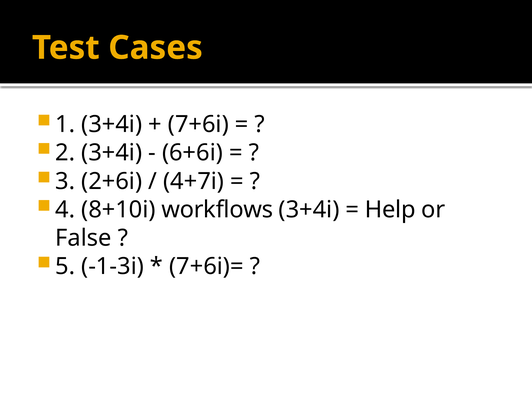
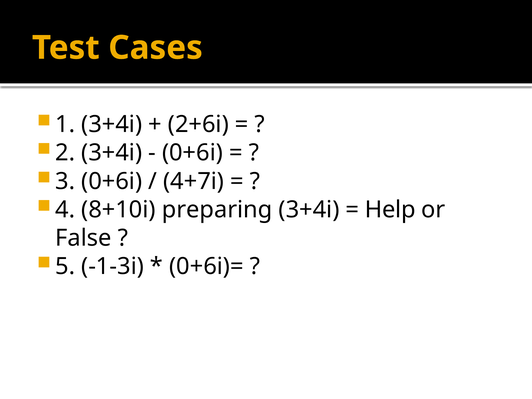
7+6i: 7+6i -> 2+6i (198, 124)
6+6i: 6+6i -> 0+6i (192, 153)
3 2+6i: 2+6i -> 0+6i (112, 181)
workflows: workflows -> preparing (217, 210)
7+6i)=: 7+6i)= -> 0+6i)= (206, 266)
